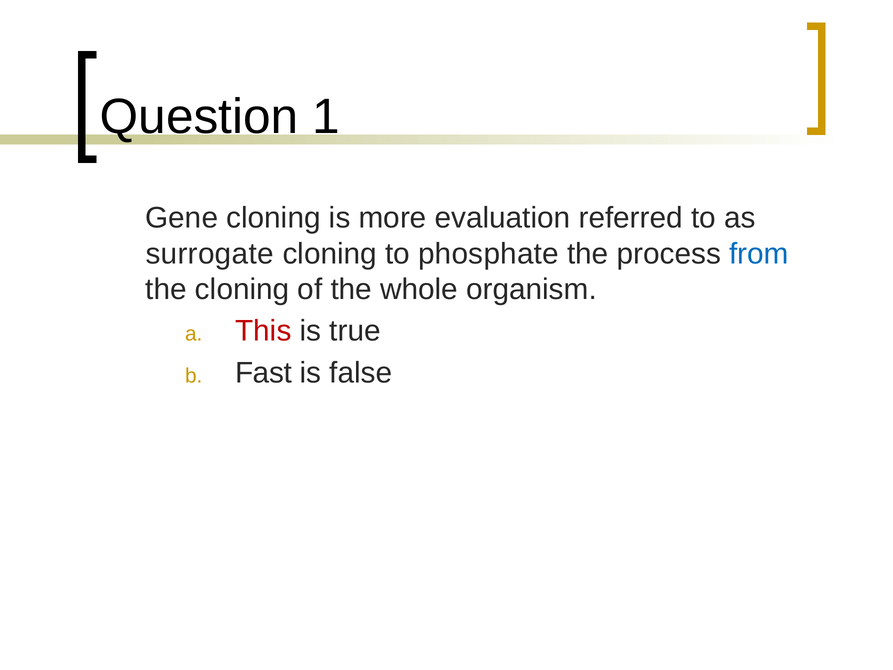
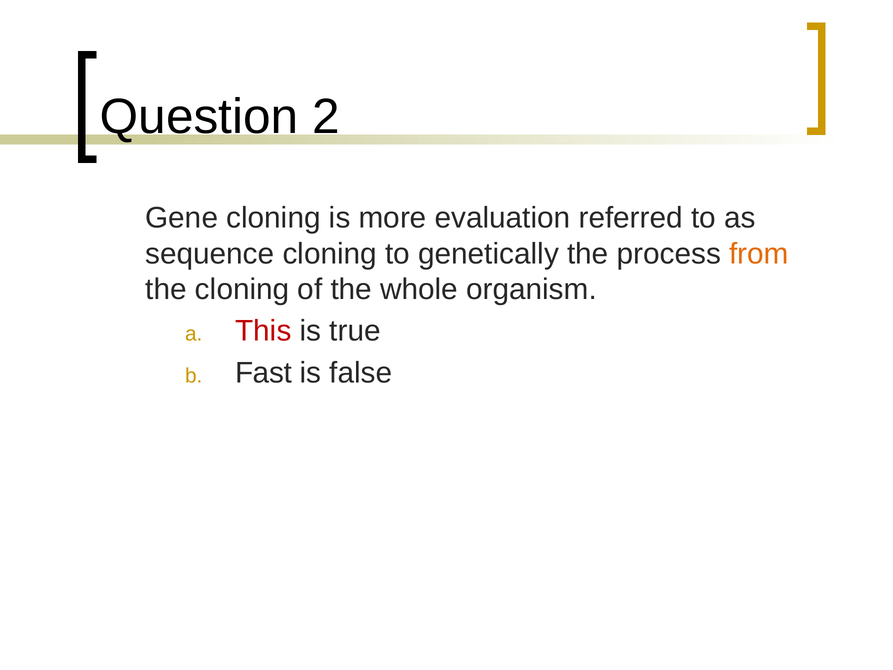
1: 1 -> 2 (326, 117)
surrogate: surrogate -> sequence (210, 254)
phosphate: phosphate -> genetically (489, 254)
from colour: blue -> orange (759, 254)
